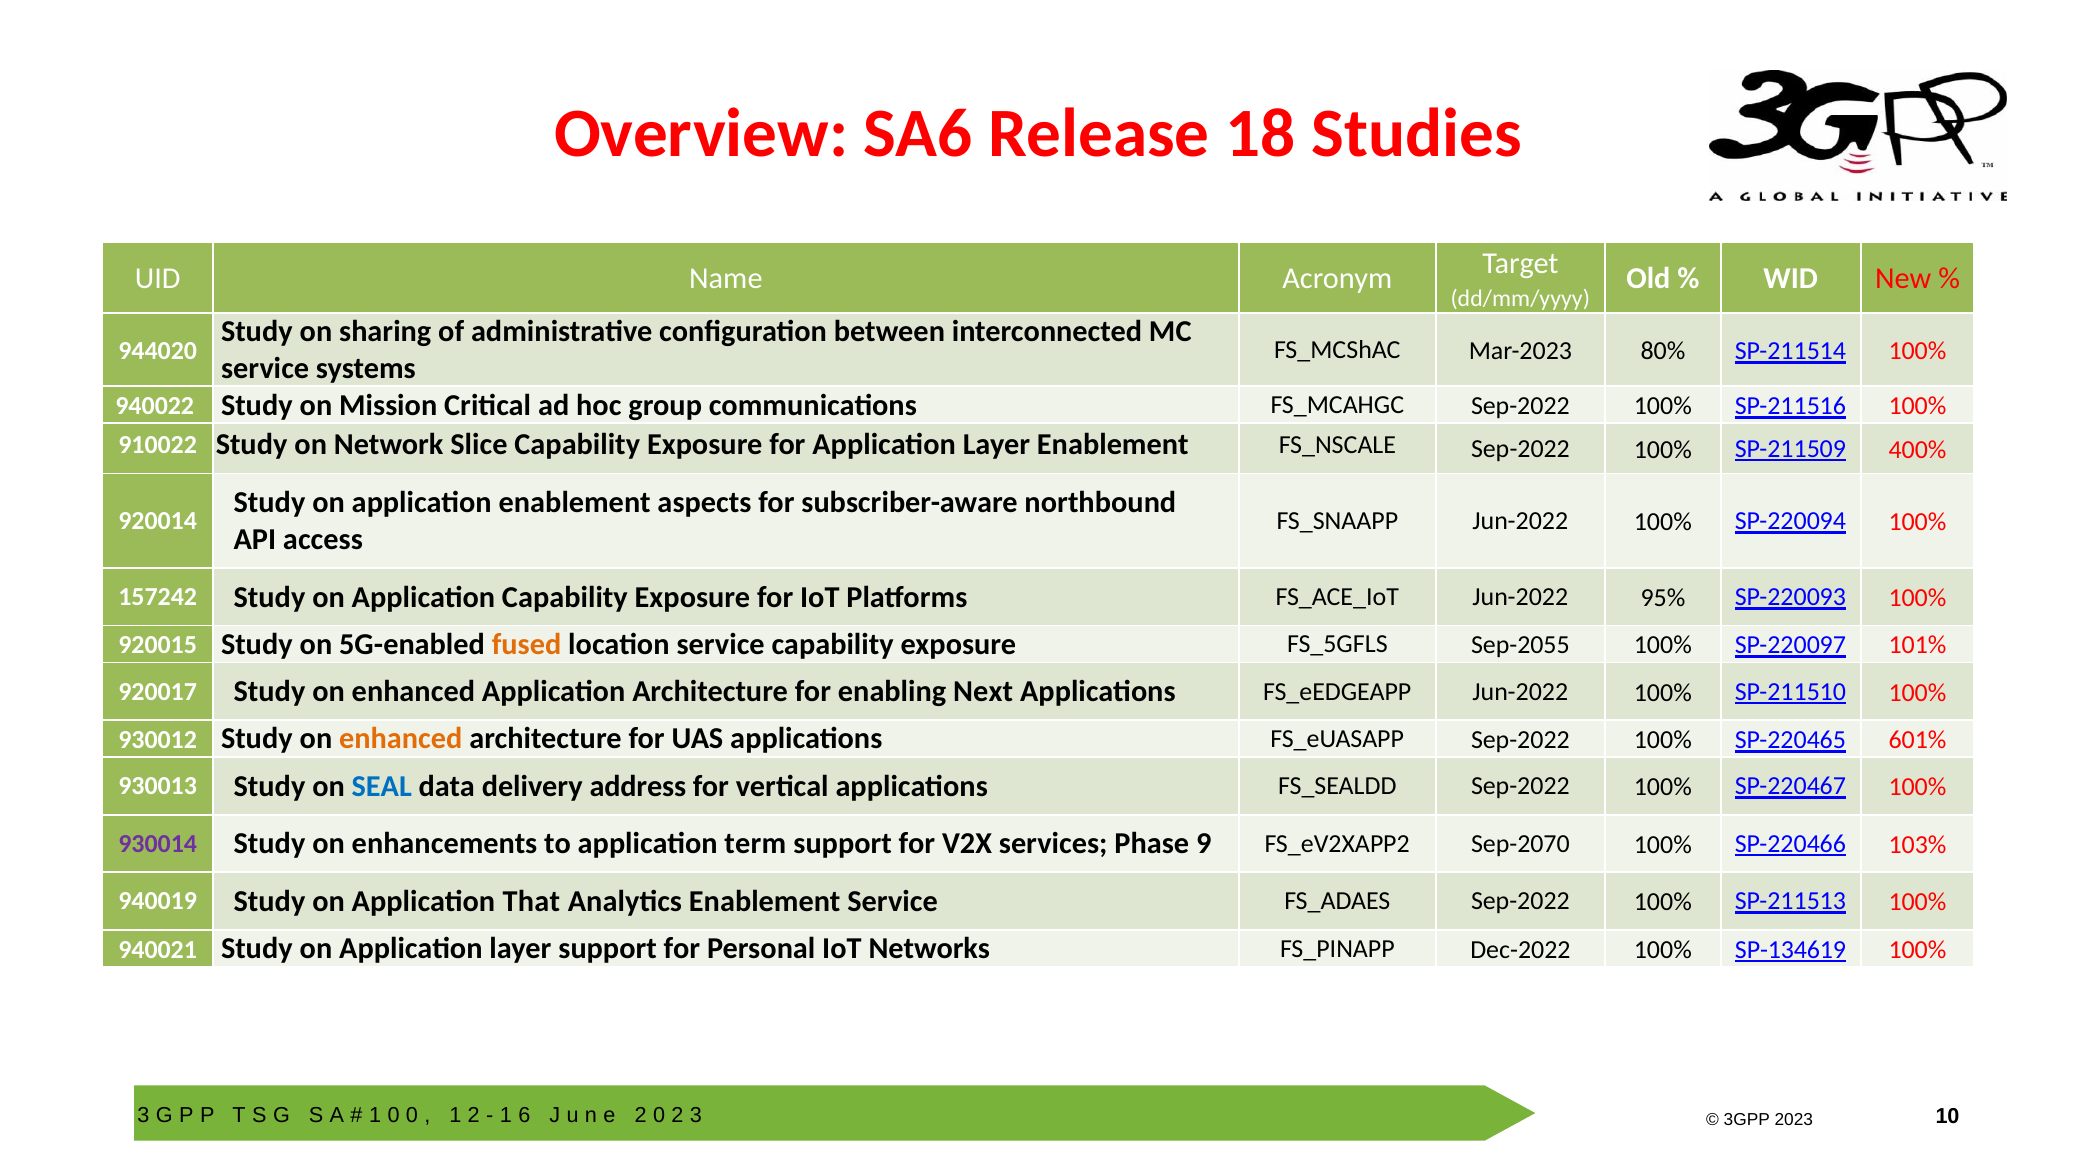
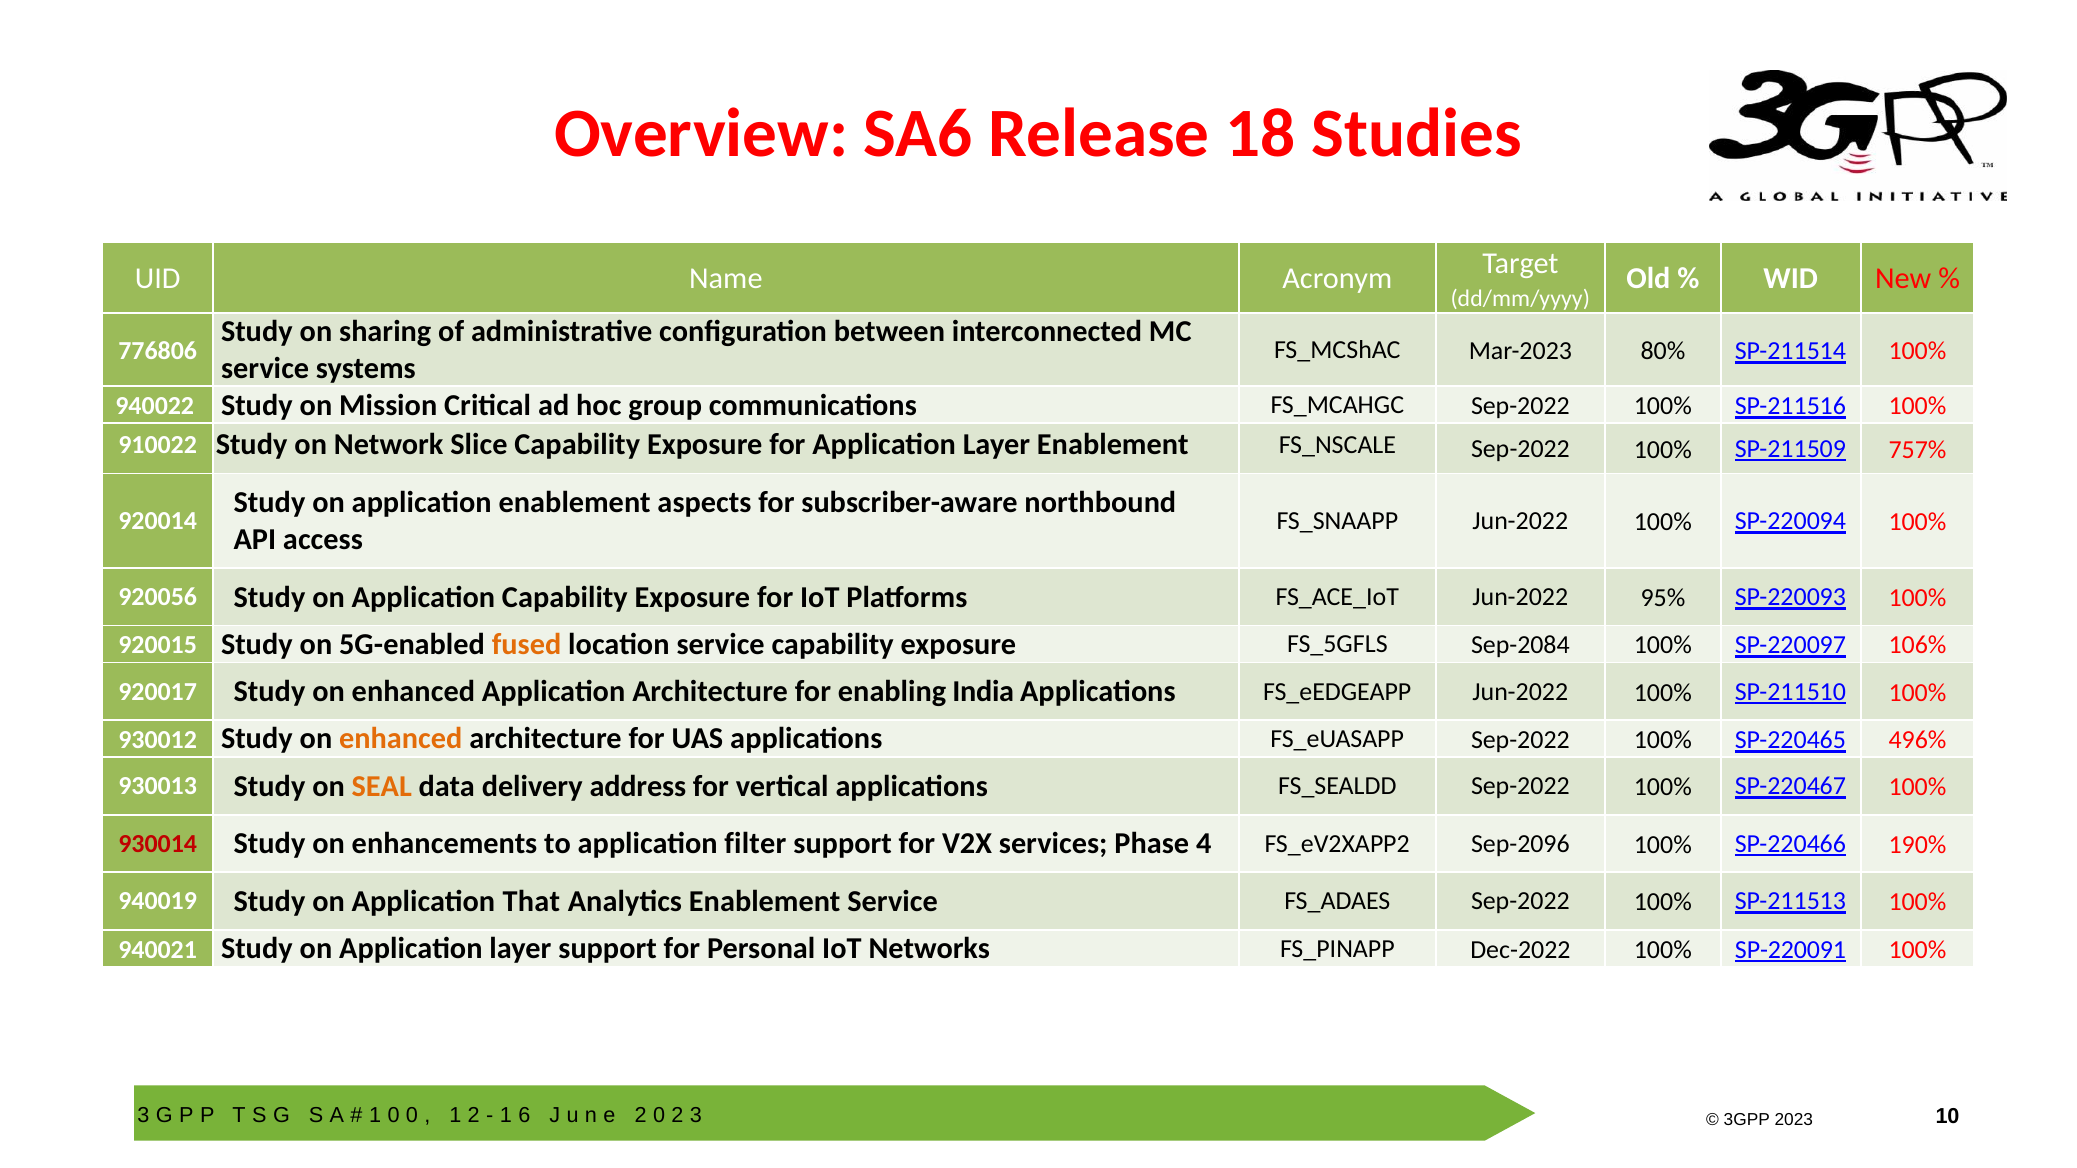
944020: 944020 -> 776806 (158, 351)
400%: 400% -> 757% (1917, 450)
157242: 157242 -> 920056 (158, 597)
Sep-2055: Sep-2055 -> Sep-2084 (1520, 646)
101%: 101% -> 106% (1917, 646)
Next: Next -> India (983, 692)
601%: 601% -> 496% (1917, 740)
SEAL colour: blue -> orange (382, 786)
930014 colour: purple -> red (158, 844)
term: term -> filter (755, 844)
9: 9 -> 4 (1204, 844)
Sep-2070: Sep-2070 -> Sep-2096 (1520, 844)
103%: 103% -> 190% (1917, 845)
SP-134619: SP-134619 -> SP-220091 (1791, 950)
